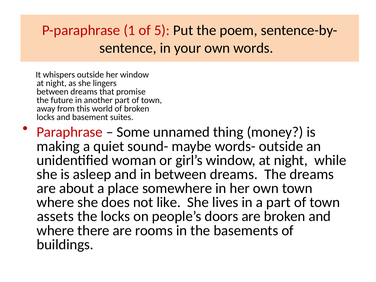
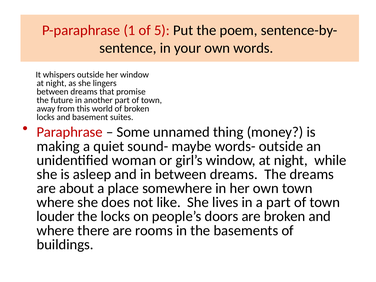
assets: assets -> louder (56, 216)
